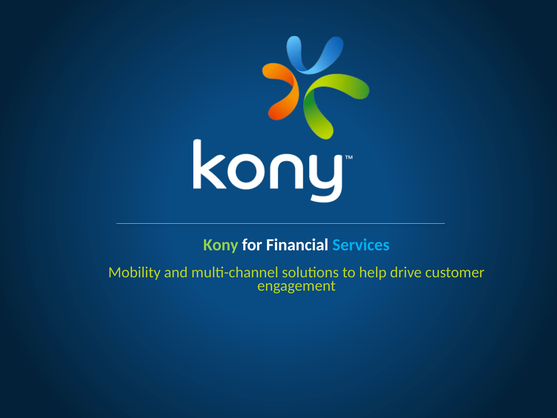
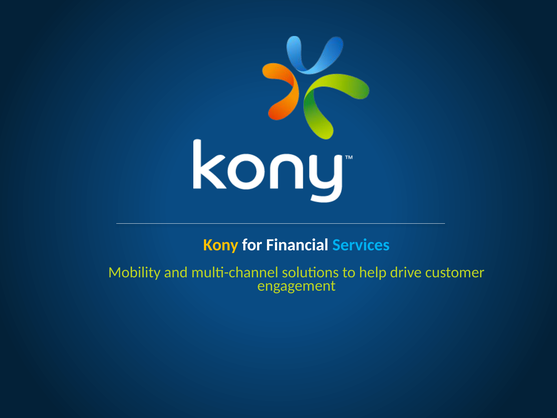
Kony colour: light green -> yellow (221, 245)
